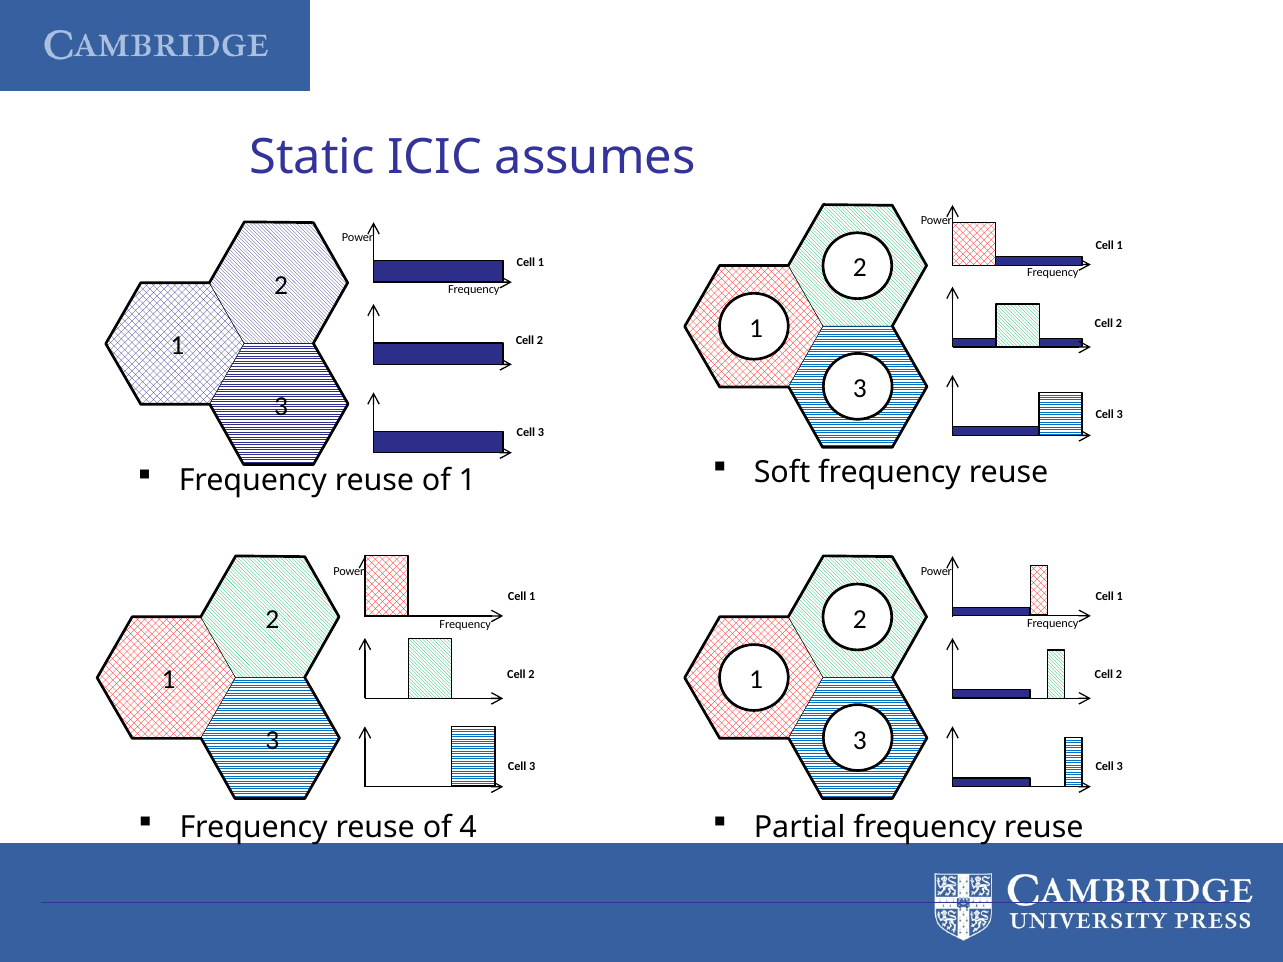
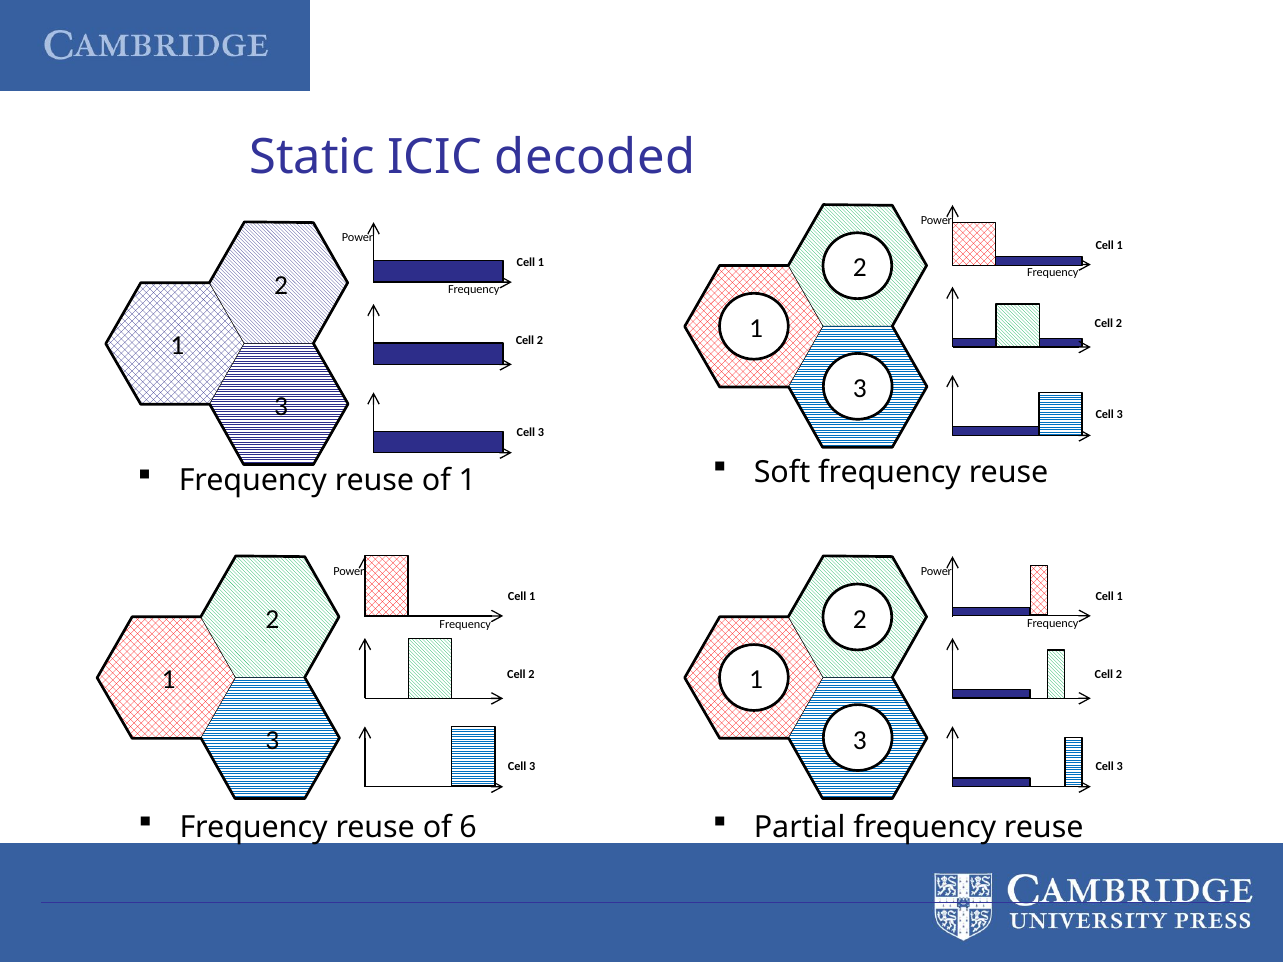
assumes: assumes -> decoded (595, 157)
4: 4 -> 6 (468, 828)
